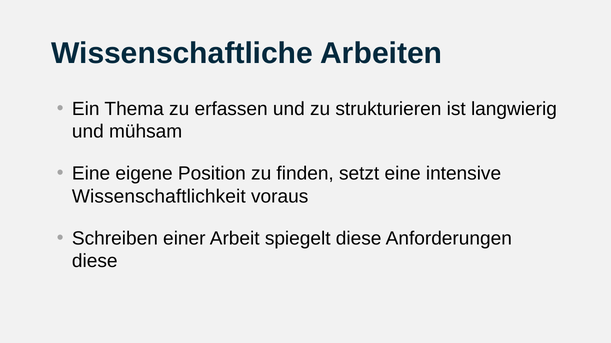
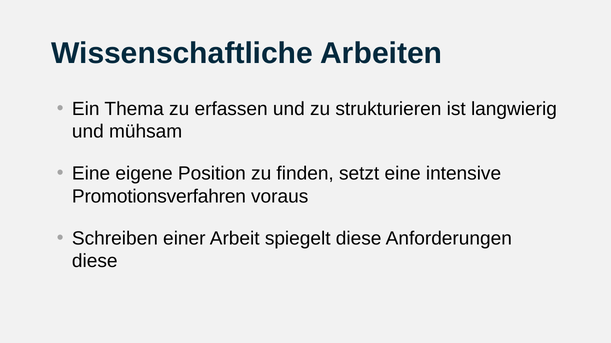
Wissenschaftlichkeit: Wissenschaftlichkeit -> Promotionsverfahren (159, 197)
